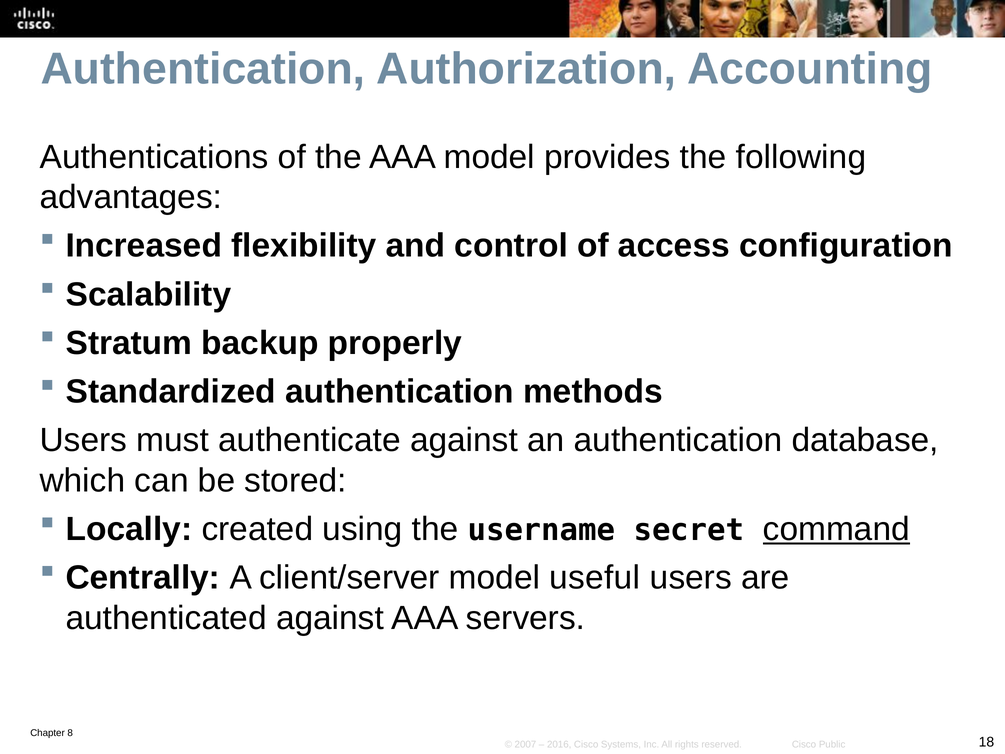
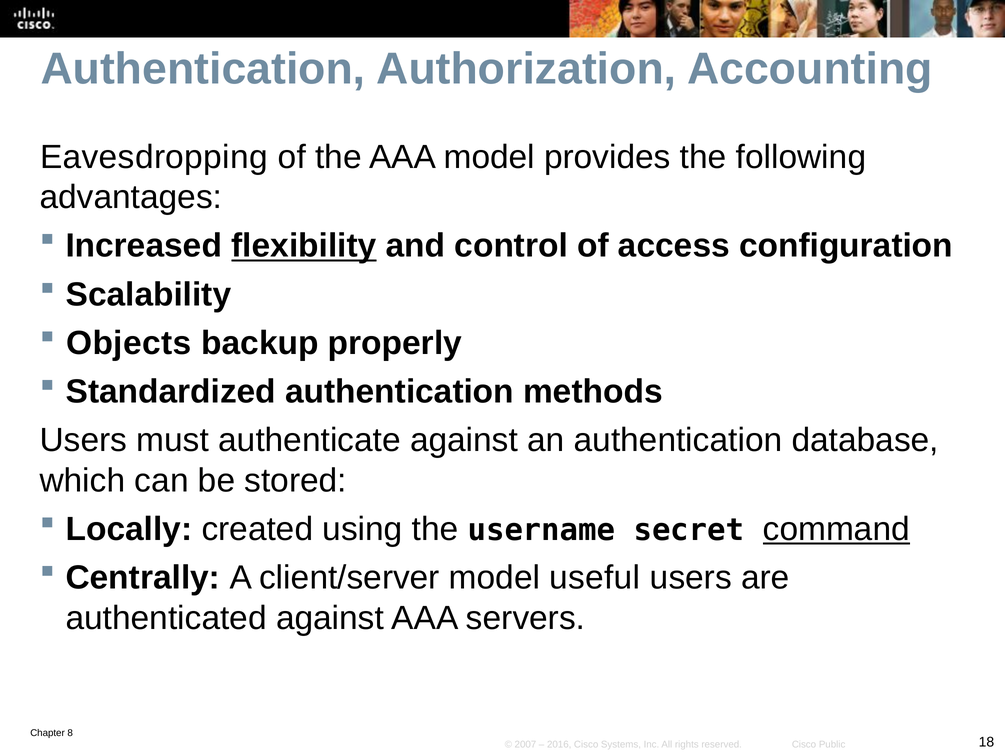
Authentications: Authentications -> Eavesdropping (154, 157)
flexibility underline: none -> present (304, 246)
Stratum: Stratum -> Objects (129, 343)
